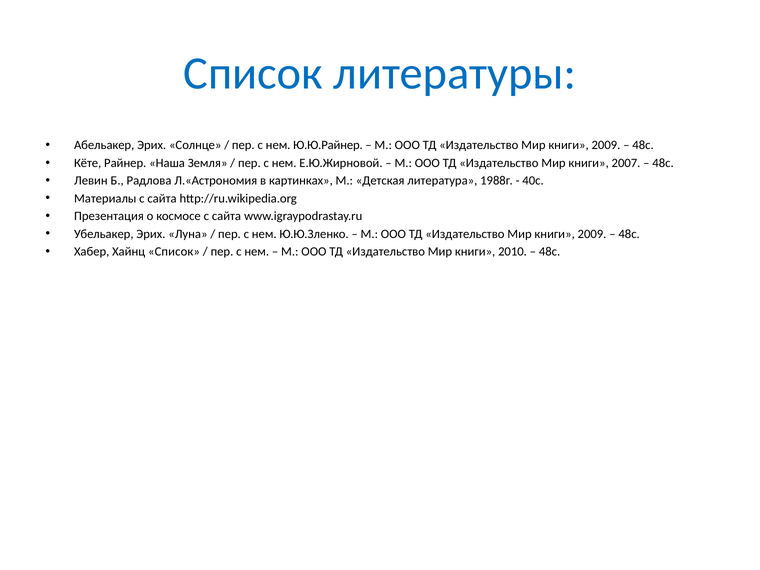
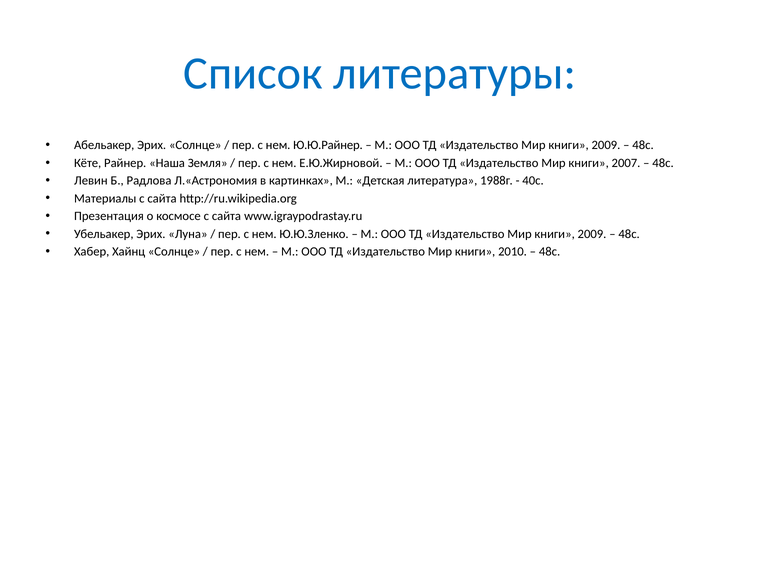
Хайнц Список: Список -> Солнце (174, 252)
